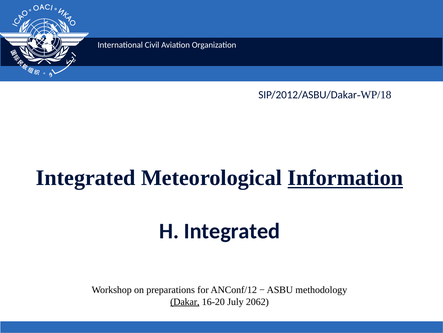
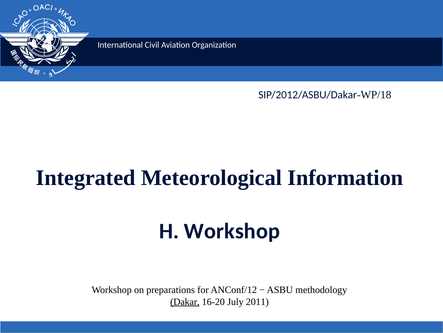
Information underline: present -> none (345, 178)
H Integrated: Integrated -> Workshop (232, 231)
2062: 2062 -> 2011 (257, 301)
